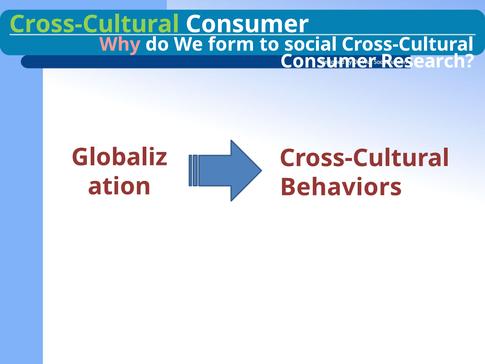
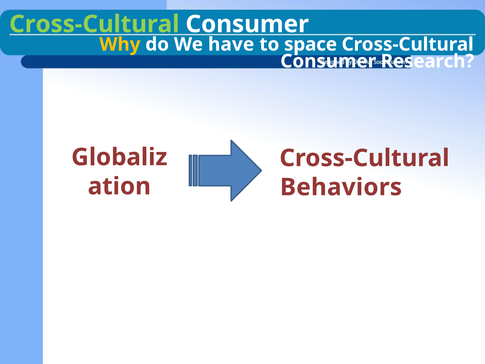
Why colour: pink -> yellow (120, 44)
form: form -> have (231, 44)
social: social -> space (311, 44)
